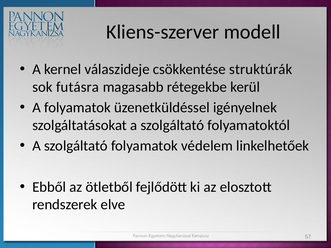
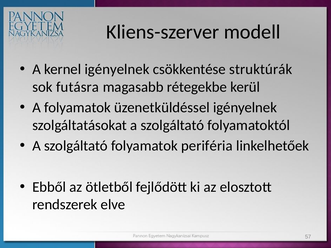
kernel válaszideje: válaszideje -> igényelnek (117, 69)
védelem: védelem -> periféria (207, 146)
